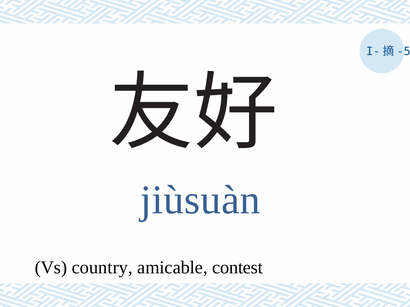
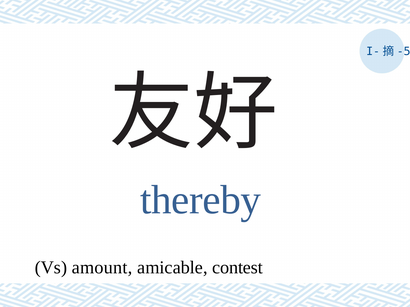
jiùsuàn: jiùsuàn -> thereby (201, 200)
country: country -> amount (102, 268)
